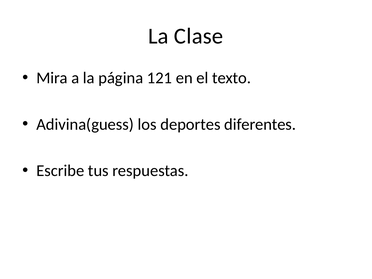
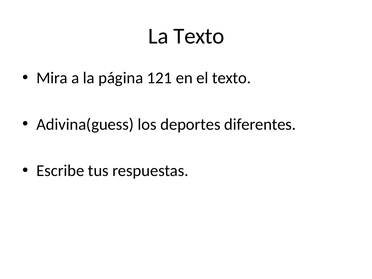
La Clase: Clase -> Texto (199, 36)
